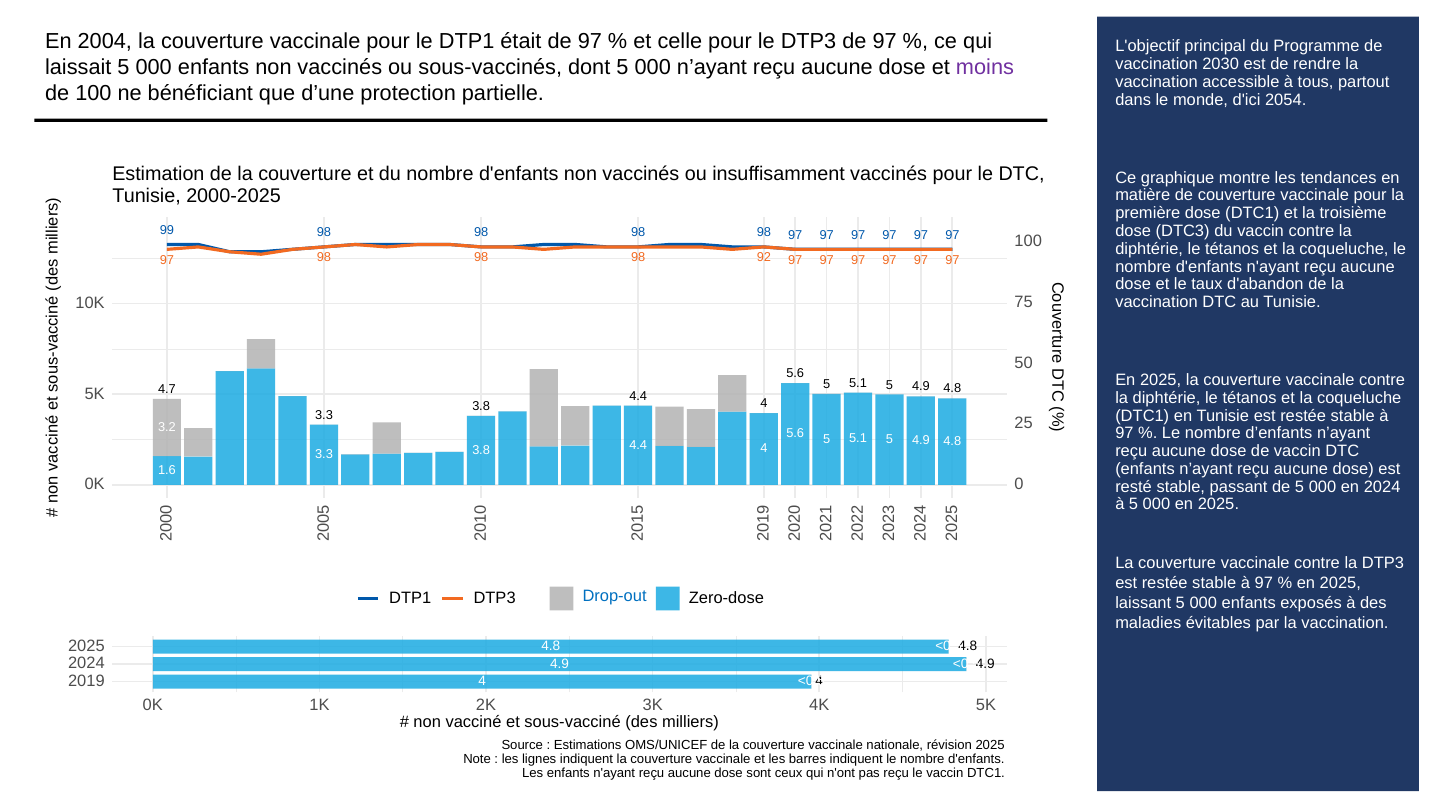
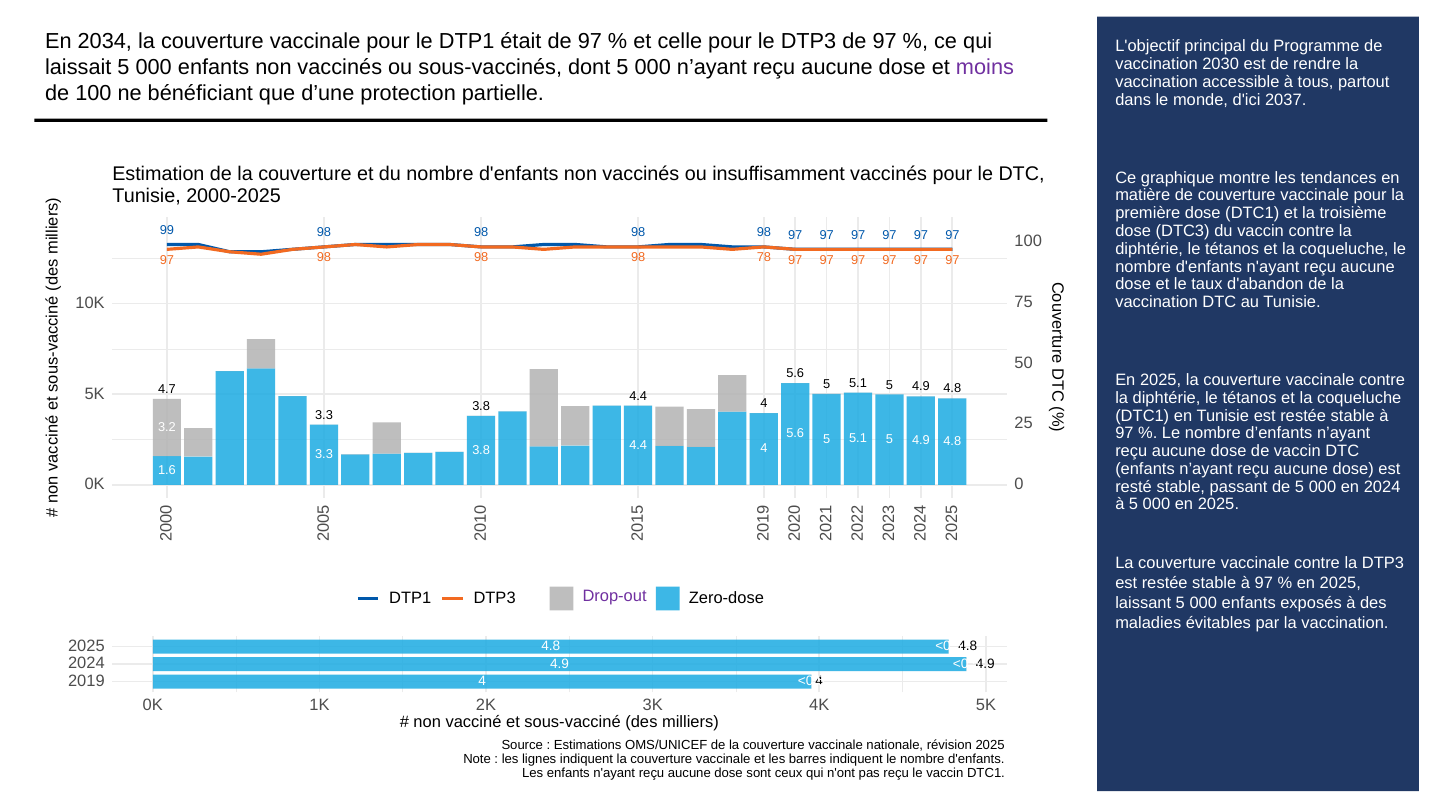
2004: 2004 -> 2034 (105, 41)
2054: 2054 -> 2037 (1286, 100)
92: 92 -> 78 (764, 257)
Drop-out colour: blue -> purple (615, 597)
